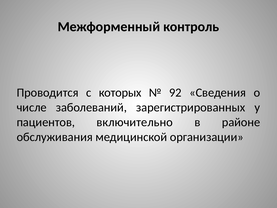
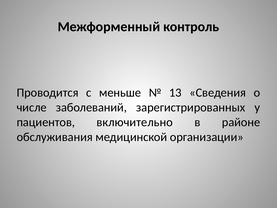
которых: которых -> меньше (120, 93)
92: 92 -> 13 (175, 93)
